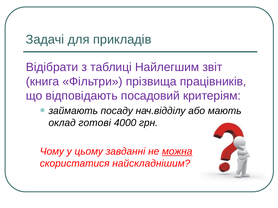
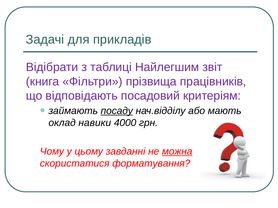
посаду underline: none -> present (117, 111)
готові: готові -> навики (95, 123)
найскладнішим: найскладнішим -> форматування (151, 164)
